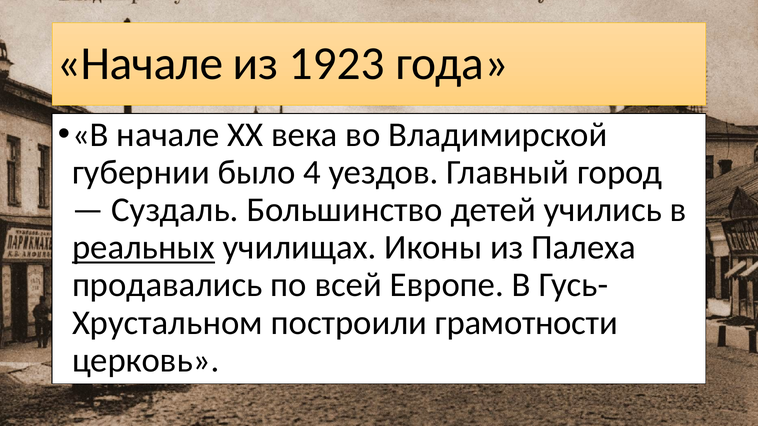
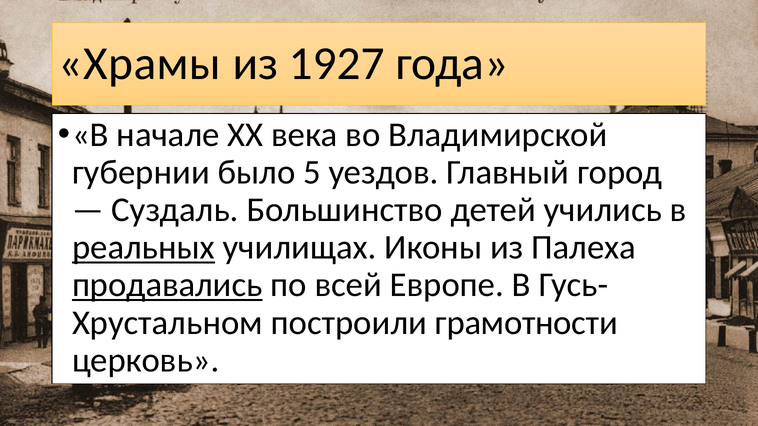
Начале: Начале -> Храмы (140, 64)
1923: 1923 -> 1927 (337, 64)
4: 4 -> 5 (312, 173)
продавались underline: none -> present (167, 285)
